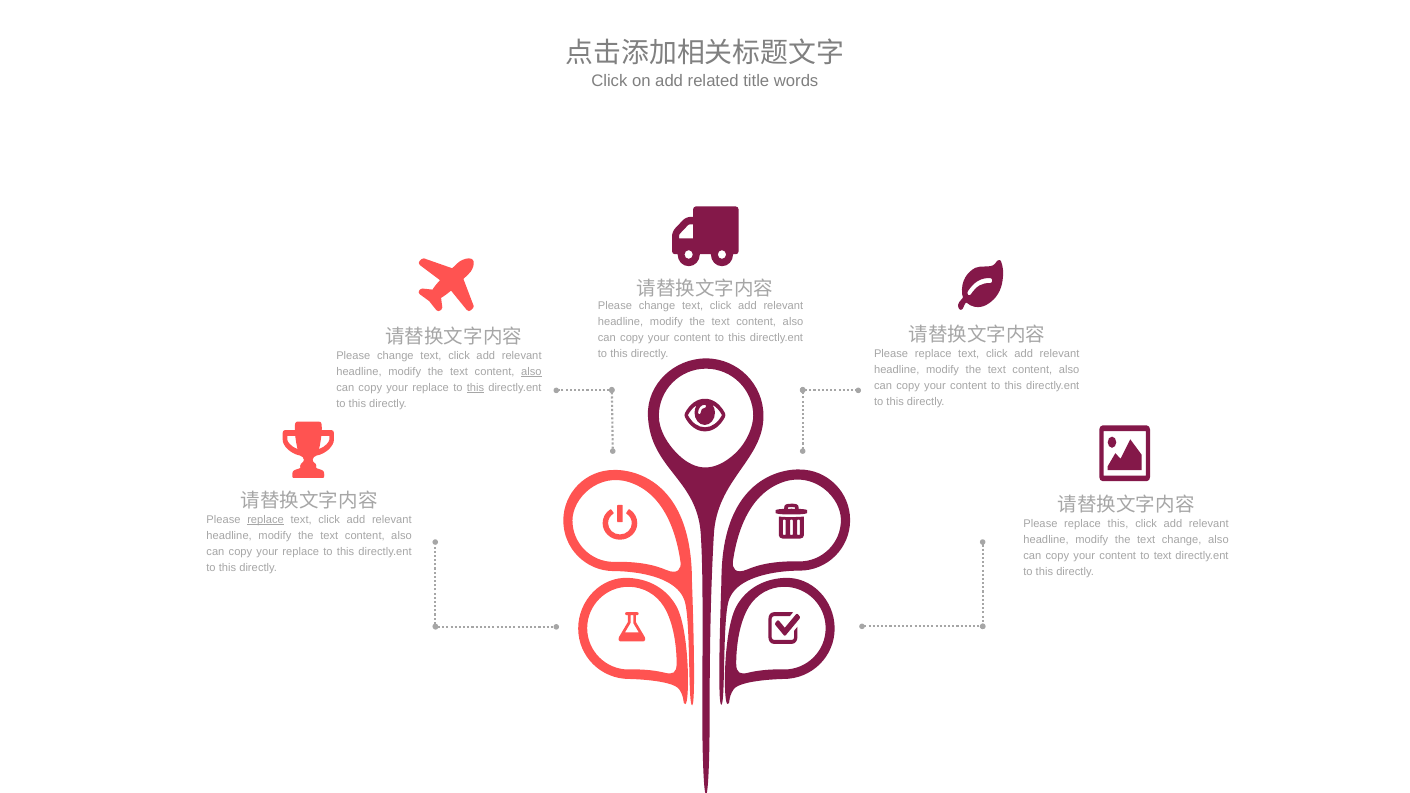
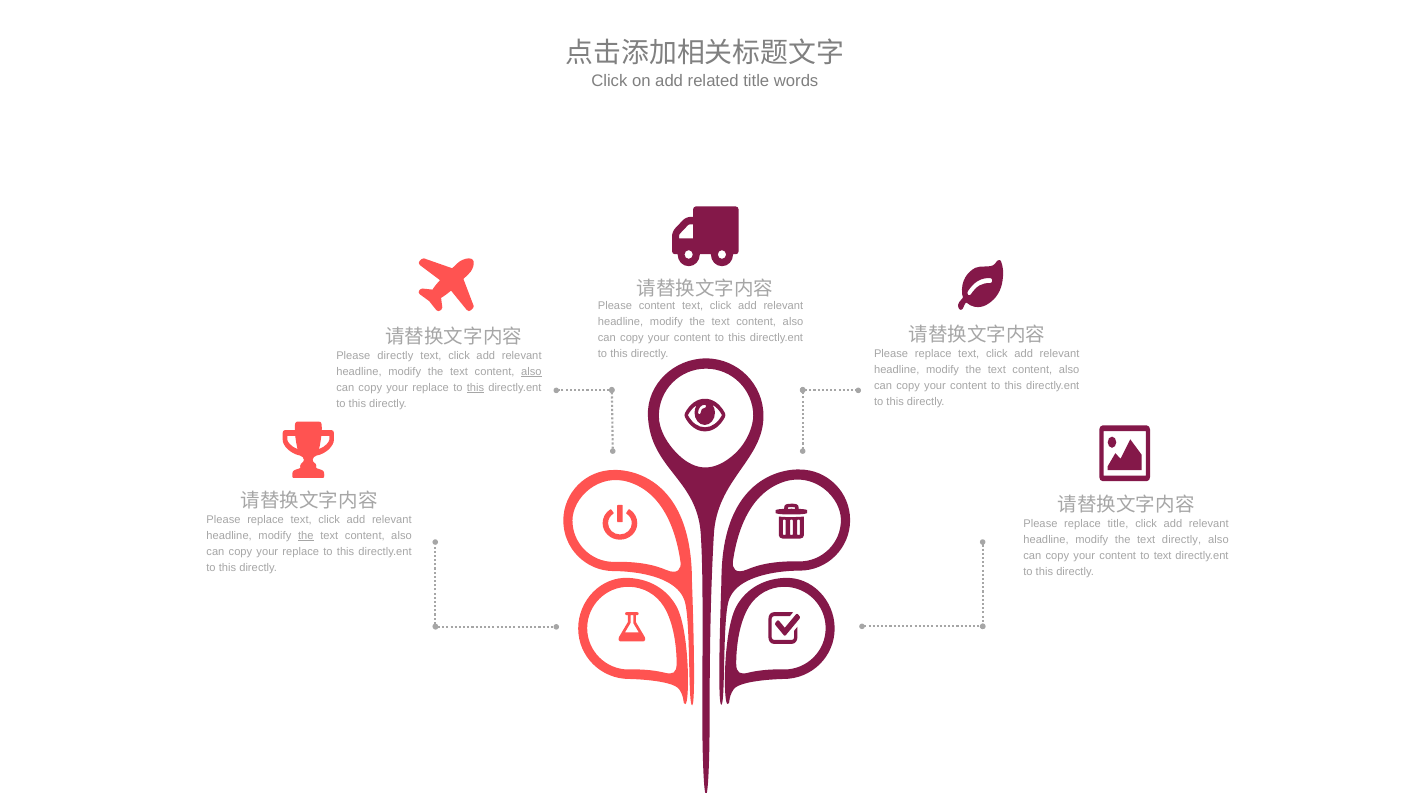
change: change -> content (657, 306)
change: change -> directly (395, 356)
replace underline: present -> none (266, 520)
replace this: this -> title (1118, 524)
the underline: none -> present (306, 536)
text change: change -> directly (1182, 540)
